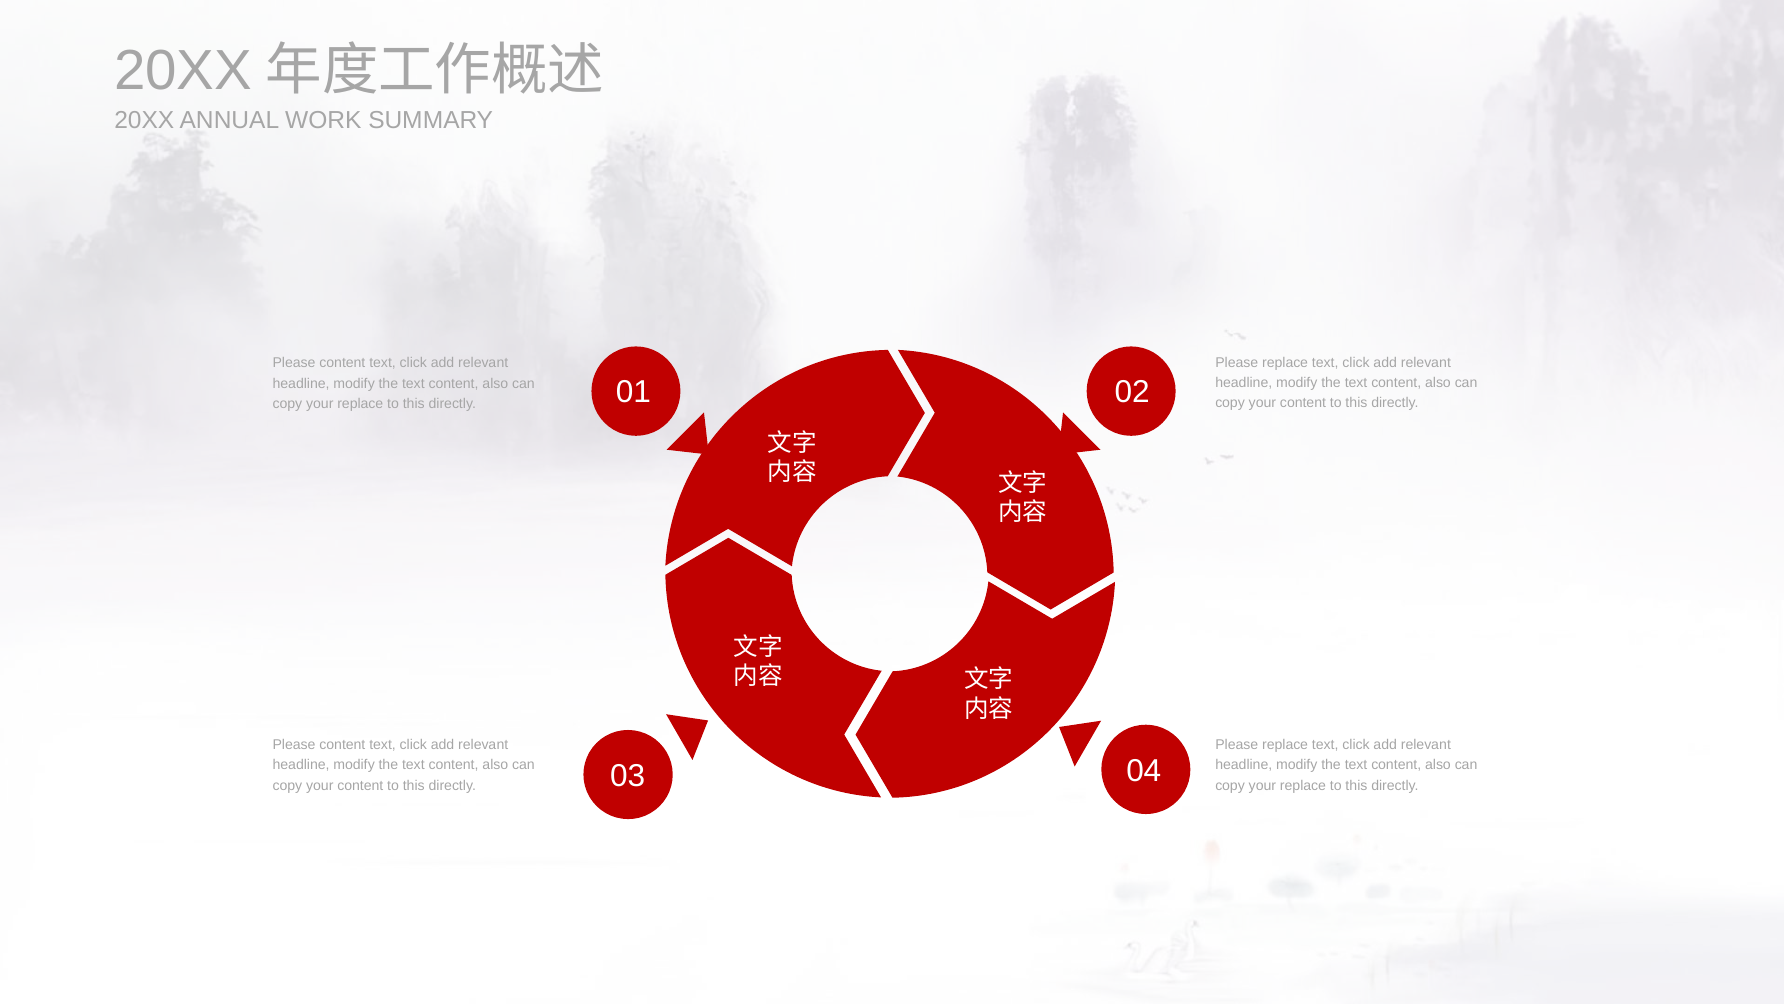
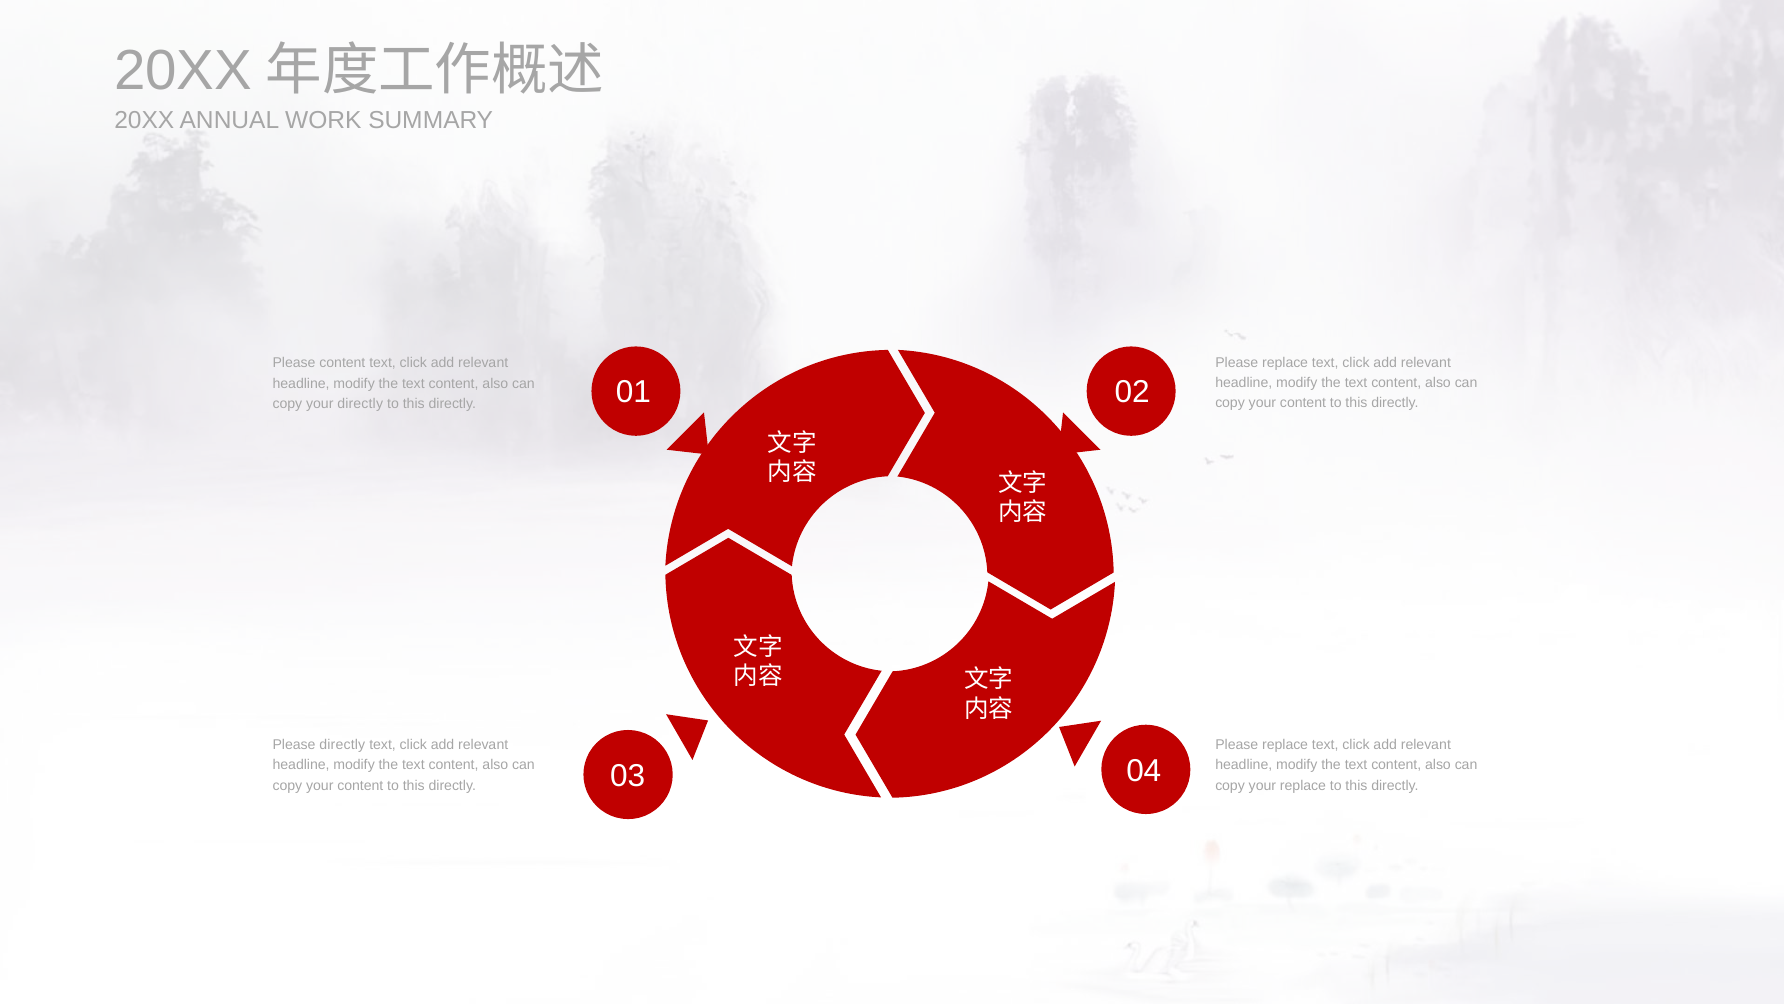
replace: replace -> directly (360, 404)
content: content -> directly (342, 745)
